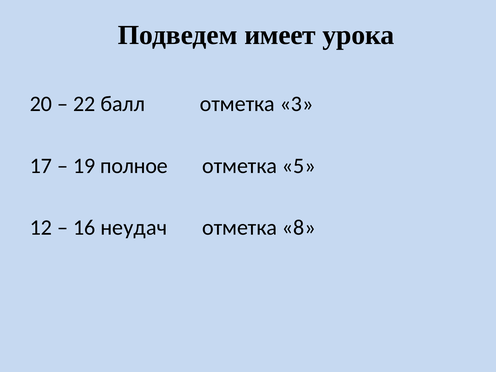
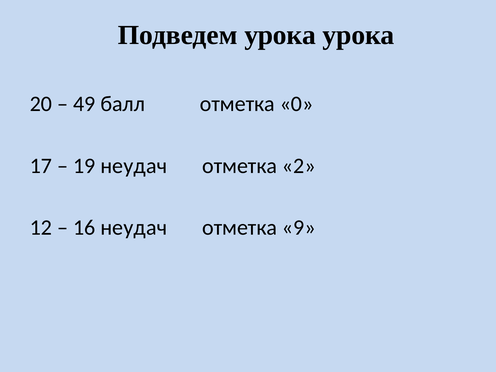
Подведем имеет: имеет -> урока (280, 35)
22: 22 -> 49 (84, 104)
3: 3 -> 0 (297, 104)
19 полное: полное -> неудач (134, 166)
5: 5 -> 2 (299, 166)
8: 8 -> 9 (299, 228)
